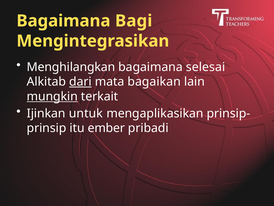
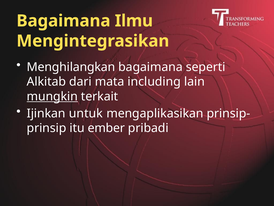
Bagi: Bagi -> Ilmu (134, 21)
selesai: selesai -> seperti (206, 67)
dari underline: present -> none (80, 82)
bagaikan: bagaikan -> including (154, 82)
